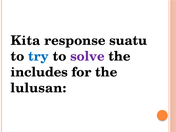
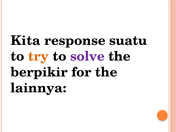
try colour: blue -> orange (38, 56)
includes: includes -> berpikir (39, 72)
lulusan: lulusan -> lainnya (38, 88)
